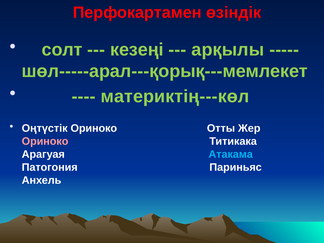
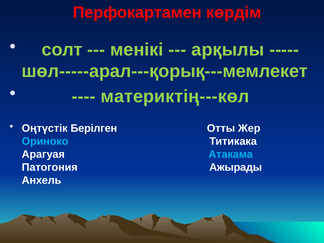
өзіндік: өзіндік -> көрдім (234, 12)
кезеңі: кезеңі -> менікі (137, 50)
Оңтүстік Ориноко: Ориноко -> Берілген (94, 128)
Ориноко colour: pink -> light blue (45, 141)
Париньяс: Париньяс -> Ажырады (236, 167)
